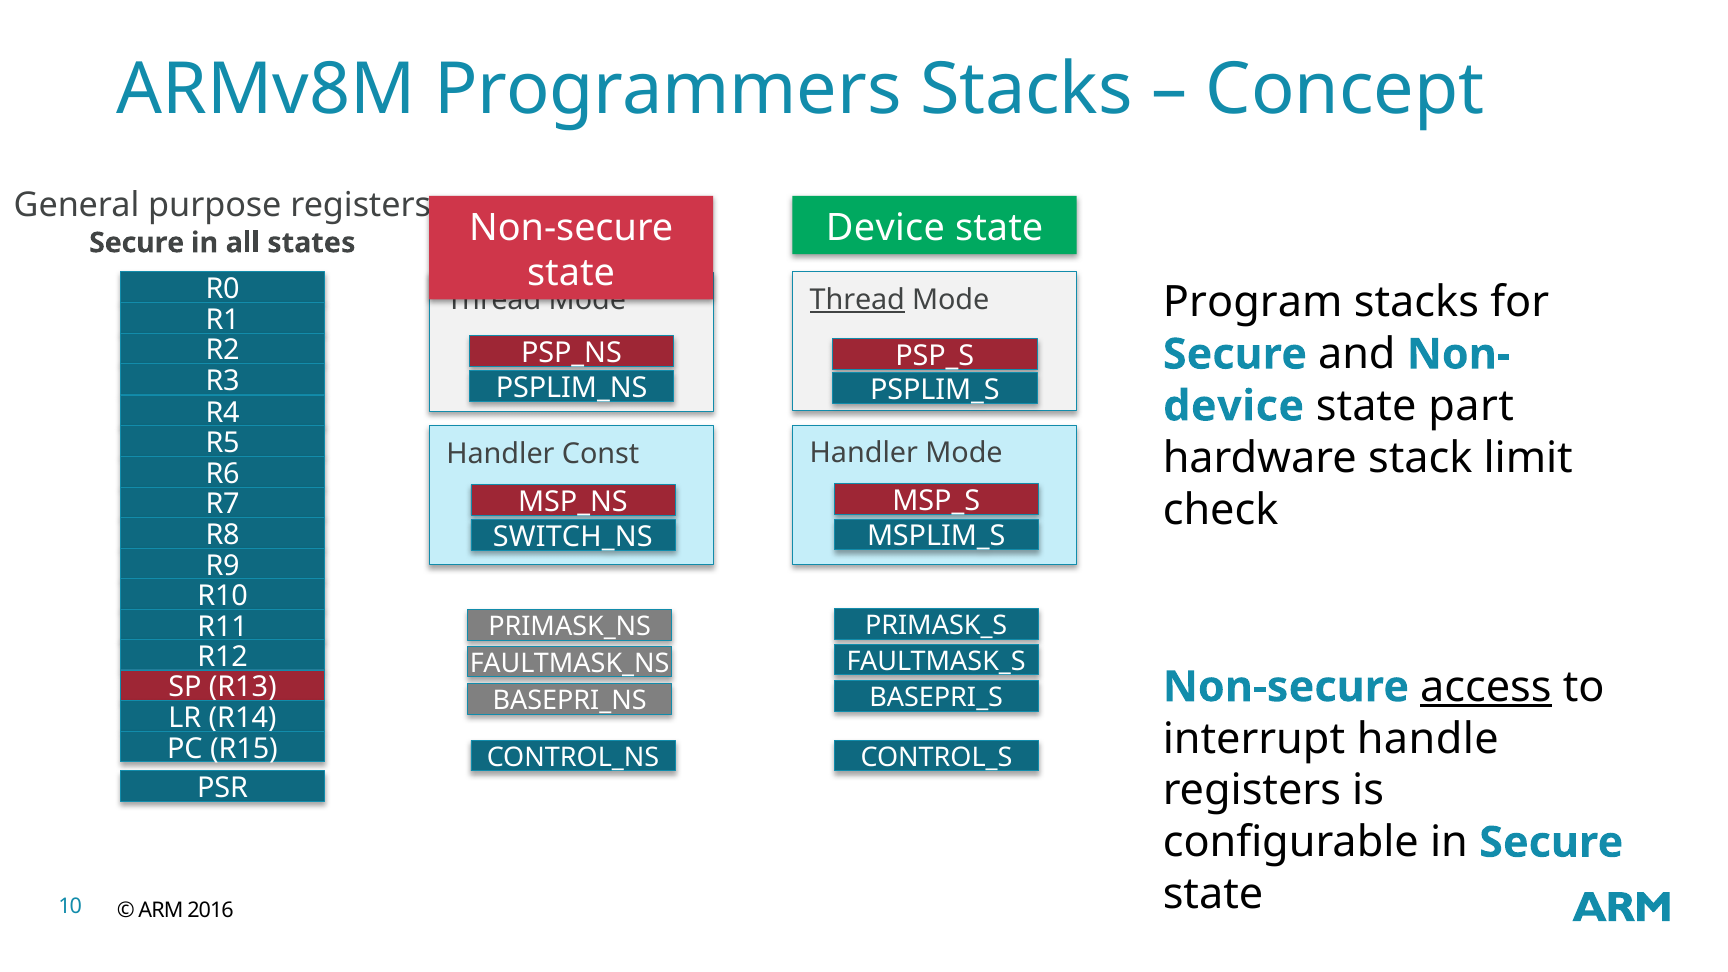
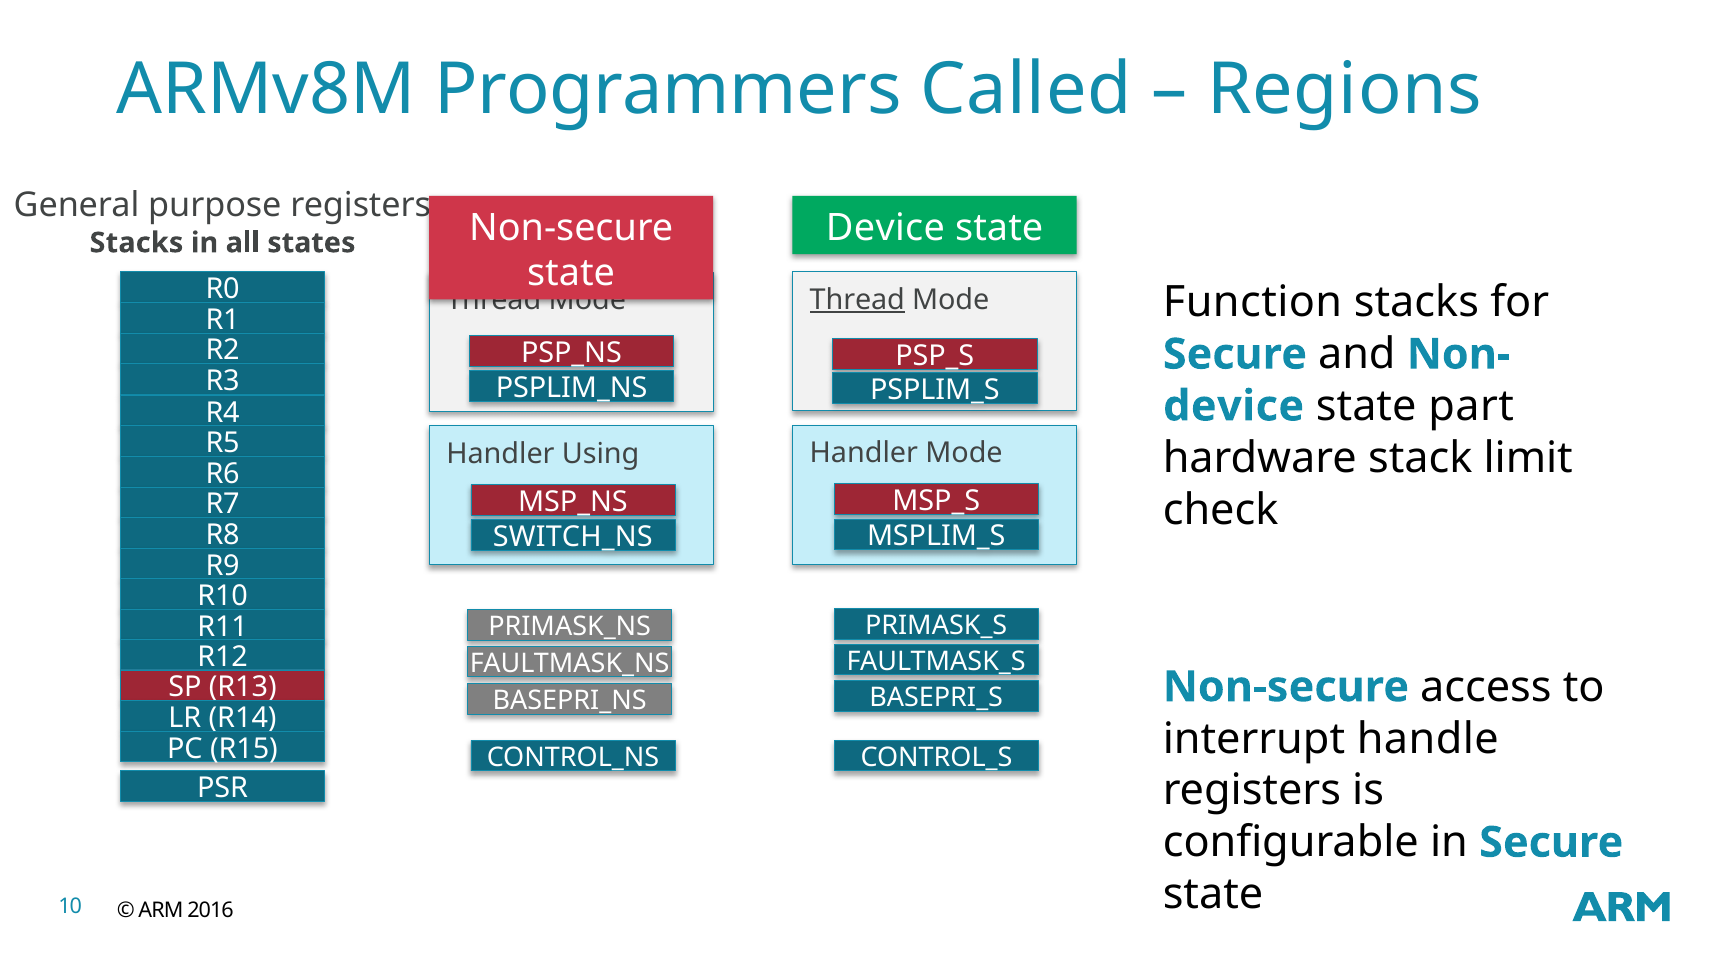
Programmers Stacks: Stacks -> Called (1026, 89)
Concept: Concept -> Regions (1345, 89)
Secure: Secure -> Stacks (136, 243)
Program: Program -> Function (1253, 303)
Const: Const -> Using (601, 454)
access underline: present -> none (1486, 687)
